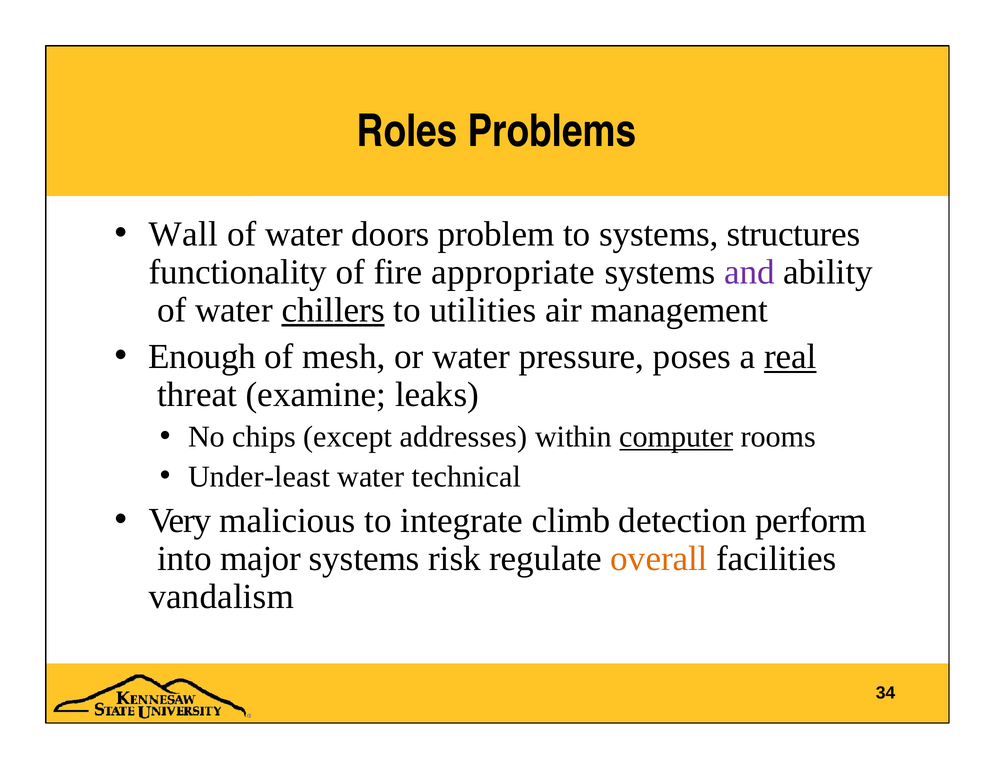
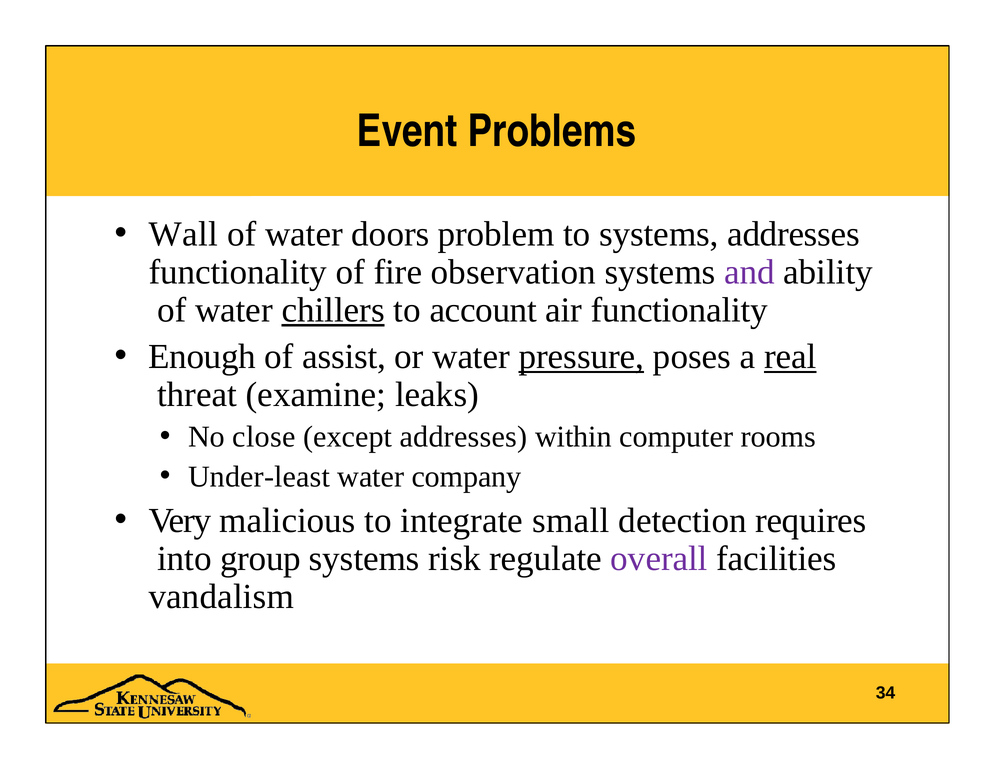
Roles: Roles -> Event (407, 131)
systems structures: structures -> addresses (793, 234)
appropriate: appropriate -> observation (513, 272)
utilities: utilities -> account (483, 310)
air management: management -> functionality (679, 310)
mesh: mesh -> assist (344, 357)
pressure underline: none -> present (581, 357)
chips: chips -> close (264, 437)
computer underline: present -> none (676, 437)
technical: technical -> company (467, 476)
climb: climb -> small (571, 521)
perform: perform -> requires (811, 521)
major: major -> group (261, 559)
overall colour: orange -> purple (659, 559)
